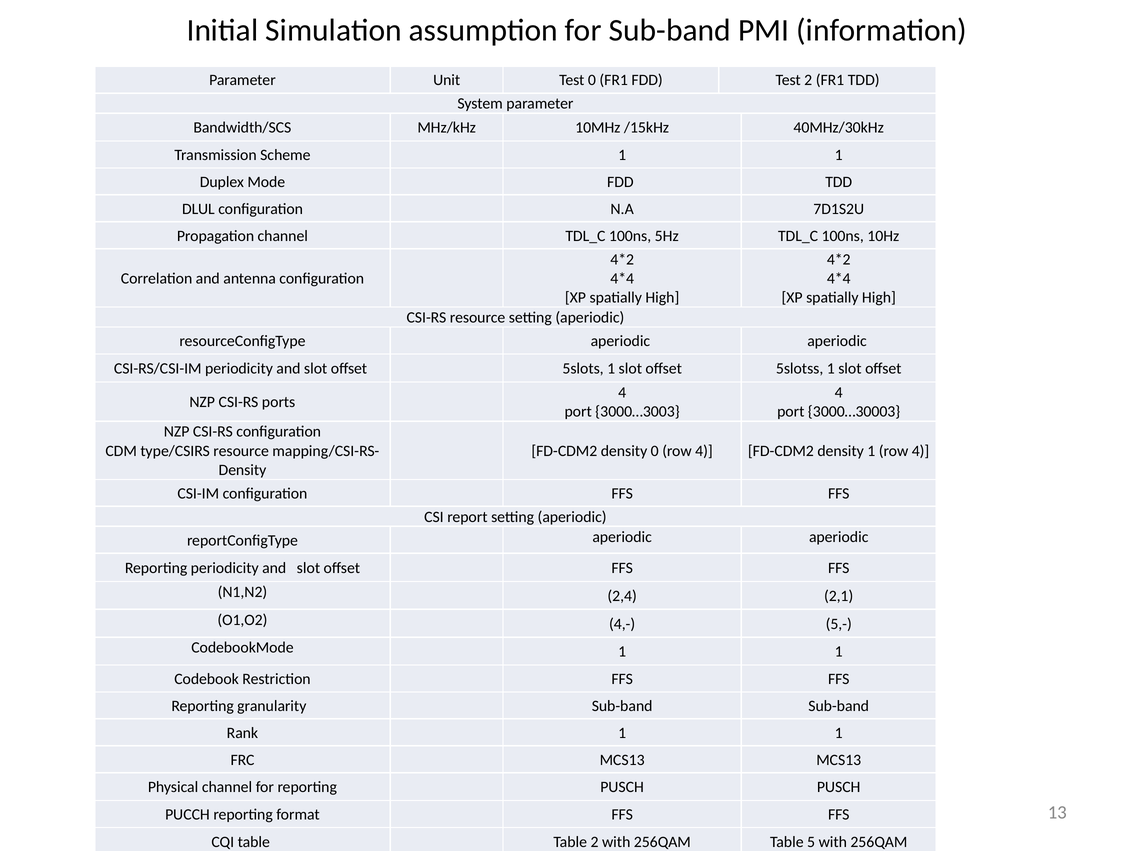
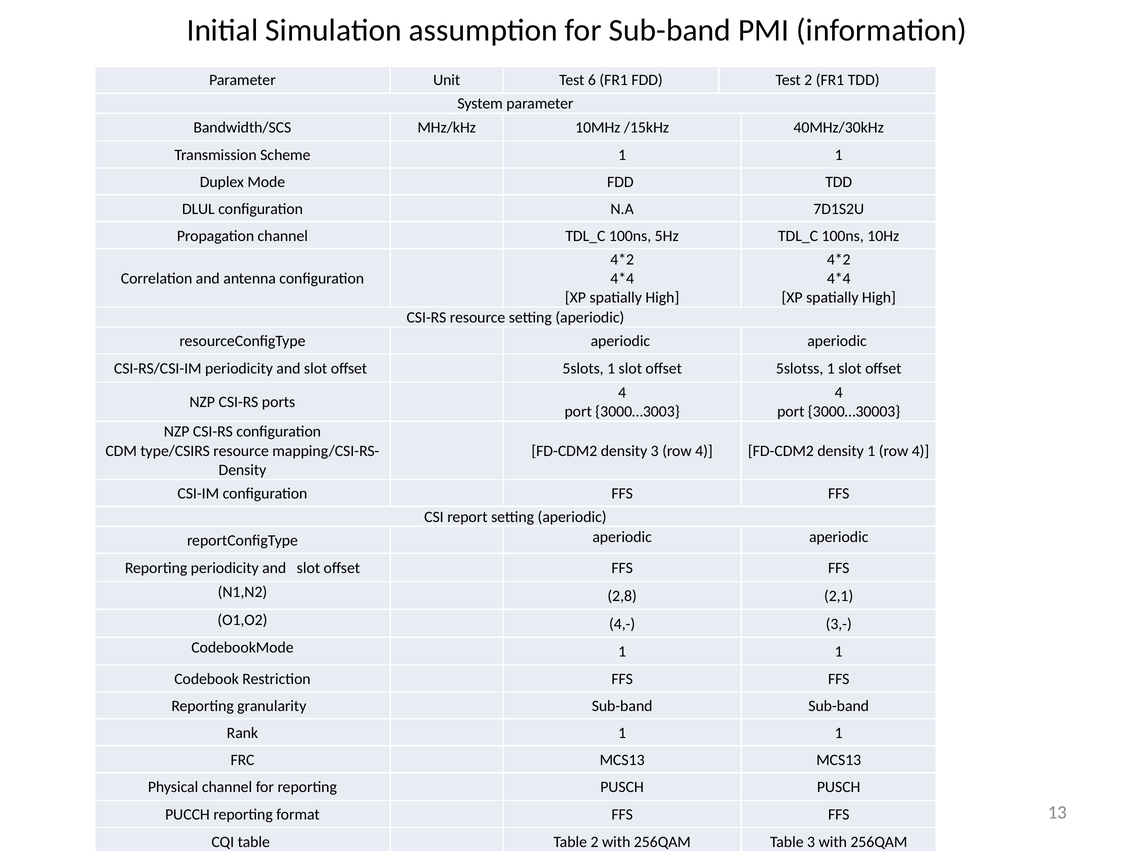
Test 0: 0 -> 6 (592, 80)
density 0: 0 -> 3 (655, 451)
2,4: 2,4 -> 2,8 (622, 596)
5,-: 5,- -> 3,- (839, 624)
Table 5: 5 -> 3 (811, 842)
